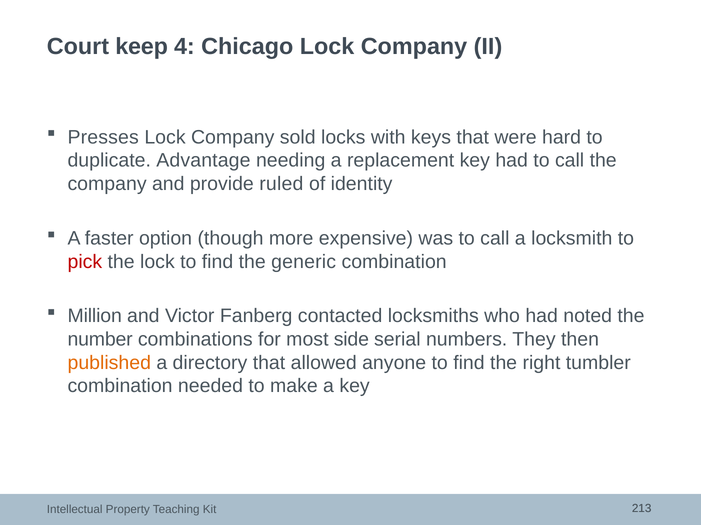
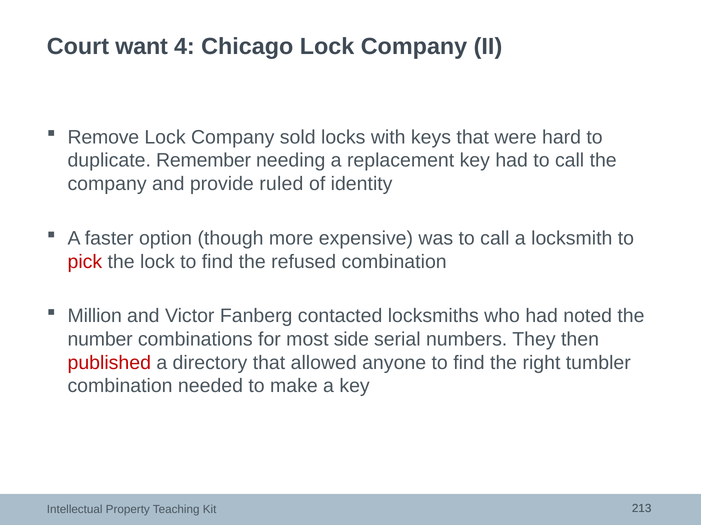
keep: keep -> want (142, 47)
Presses: Presses -> Remove (103, 137)
Advantage: Advantage -> Remember (204, 161)
generic: generic -> refused (304, 262)
published colour: orange -> red (109, 363)
